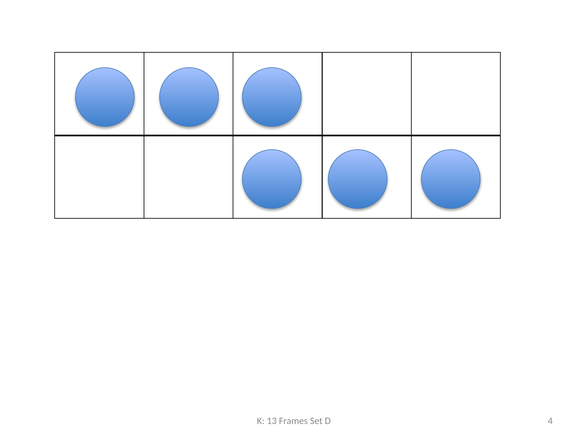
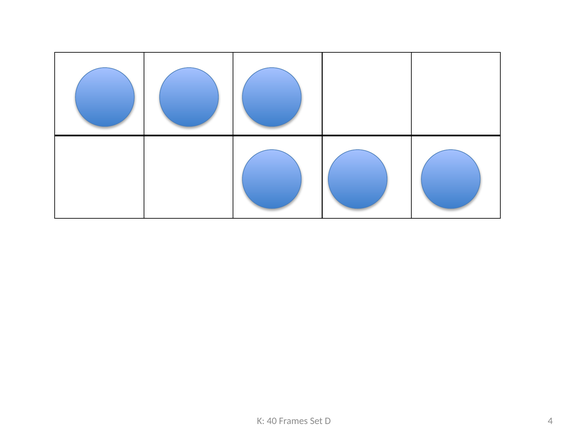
13: 13 -> 40 (272, 421)
